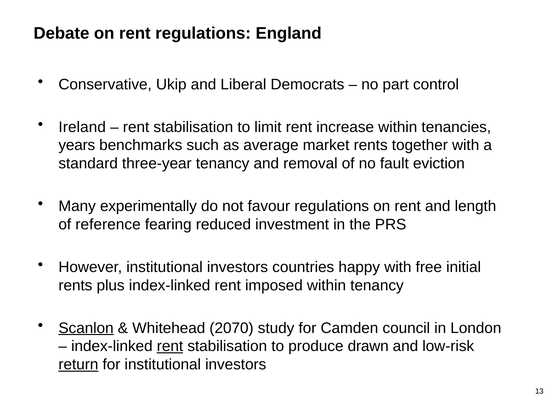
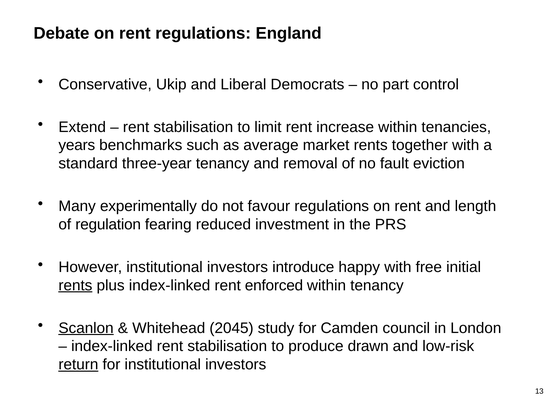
Ireland: Ireland -> Extend (82, 127)
reference: reference -> regulation (108, 225)
countries: countries -> introduce (303, 268)
rents underline: none -> present (75, 286)
imposed: imposed -> enforced (274, 286)
2070: 2070 -> 2045 (232, 329)
rent underline: present -> none (170, 347)
